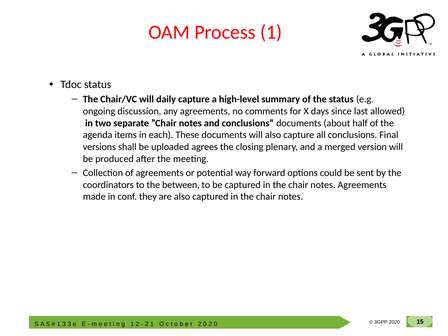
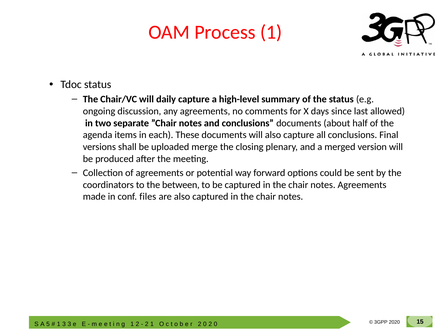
agrees: agrees -> merge (205, 147)
they: they -> files (148, 197)
